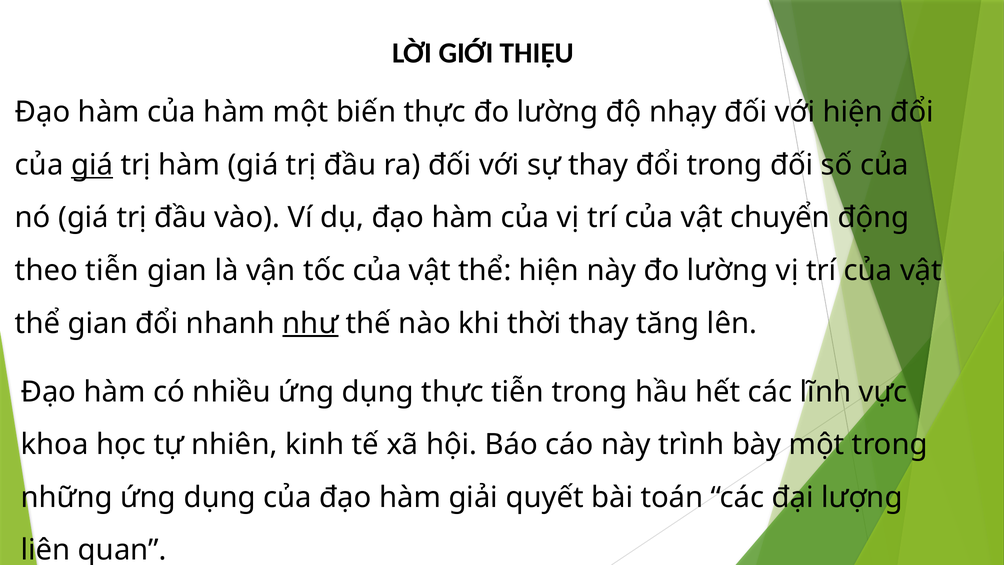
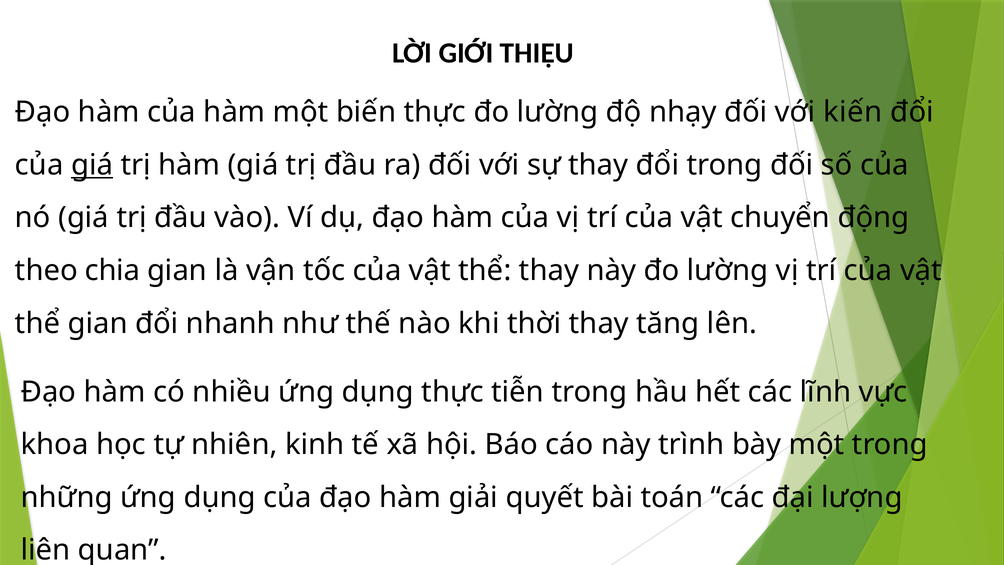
với hiện: hiện -> kiến (853, 112)
theo tiễn: tiễn -> chia (113, 270)
thể hiện: hiện -> thay (549, 270)
như underline: present -> none (310, 323)
